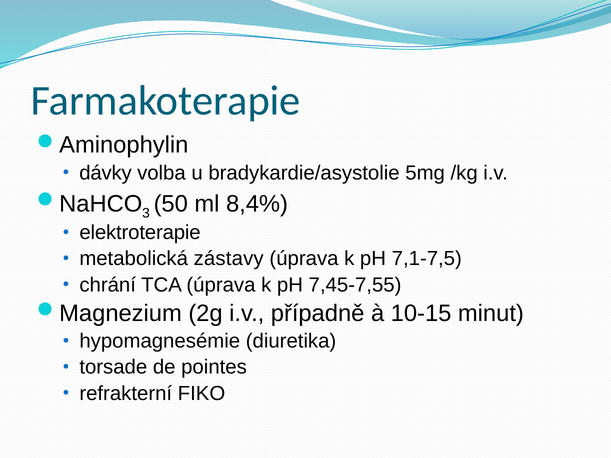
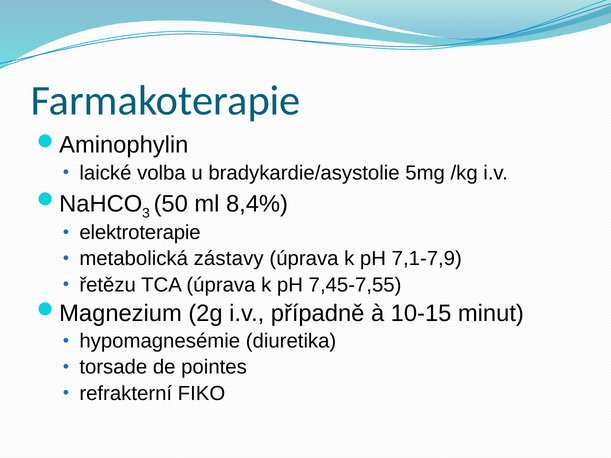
dávky: dávky -> laické (105, 173)
7,1-7,5: 7,1-7,5 -> 7,1-7,9 (427, 259)
chrání: chrání -> řetězu (108, 285)
